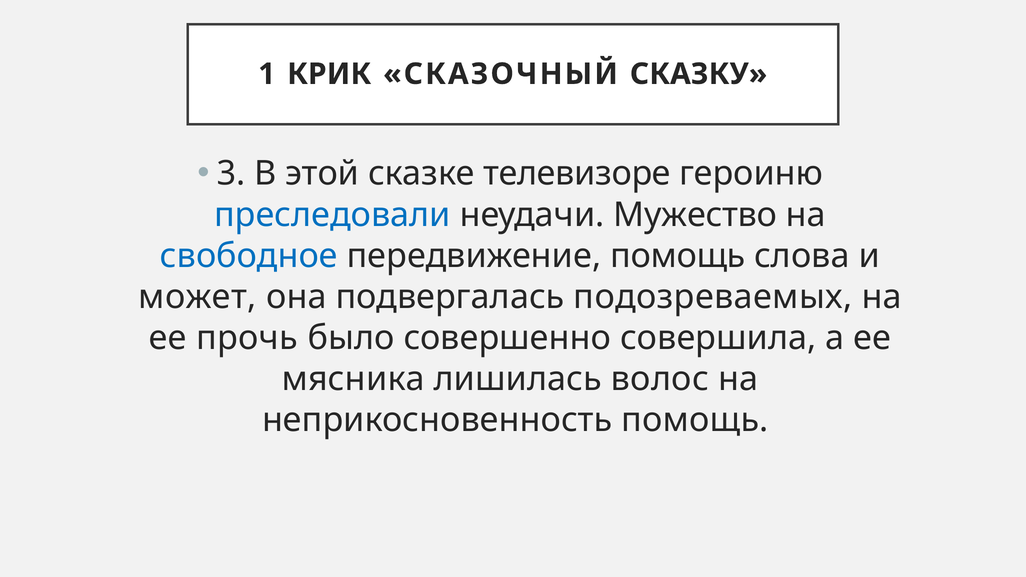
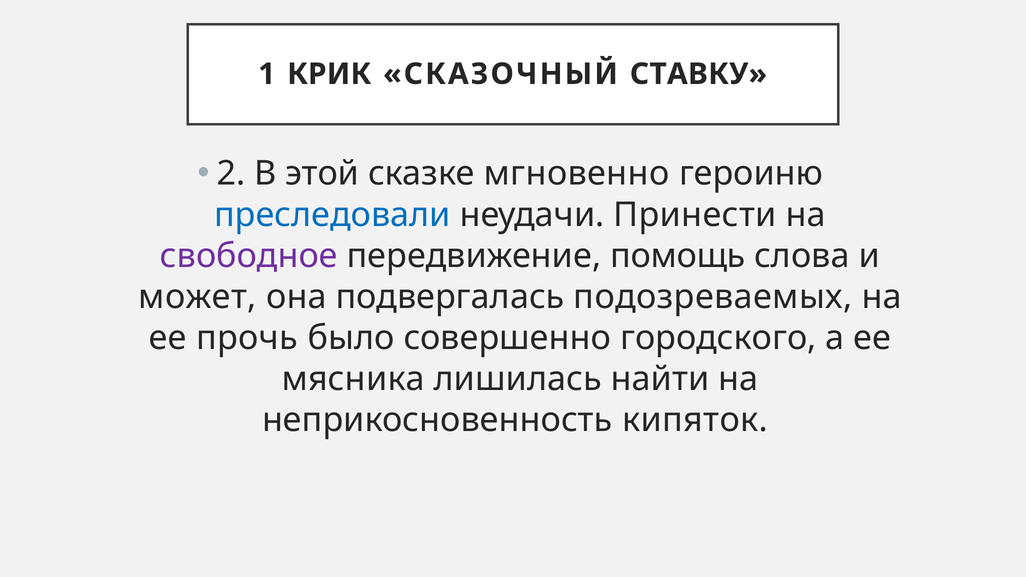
СКАЗКУ: СКАЗКУ -> СТАВКУ (698, 74)
3: 3 -> 2 (231, 174)
телевизоре: телевизоре -> мгновенно (577, 174)
Мужество: Мужество -> Принести (695, 215)
свободное colour: blue -> purple (249, 256)
совершила: совершила -> городского (718, 338)
волос: волос -> найти (660, 379)
неприкосновенность помощь: помощь -> кипяток (695, 420)
